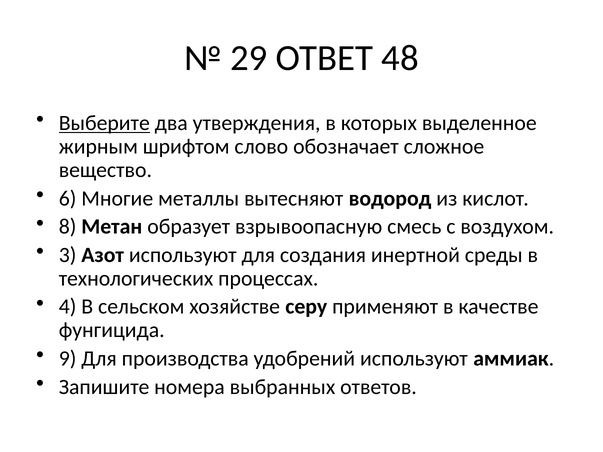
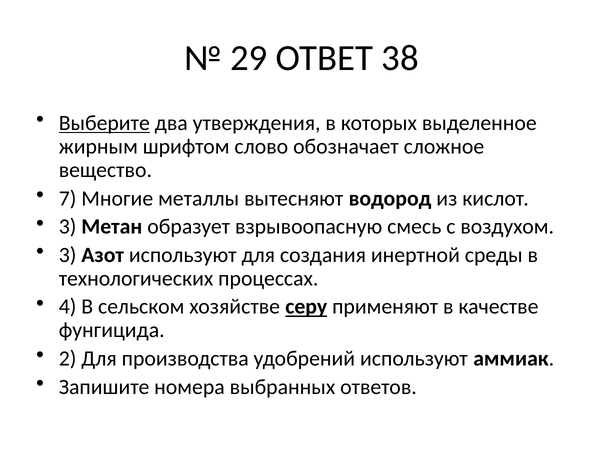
48: 48 -> 38 (400, 58)
6: 6 -> 7 (68, 198)
8: 8 -> 3 (68, 227)
серу underline: none -> present (306, 307)
9: 9 -> 2 (68, 359)
